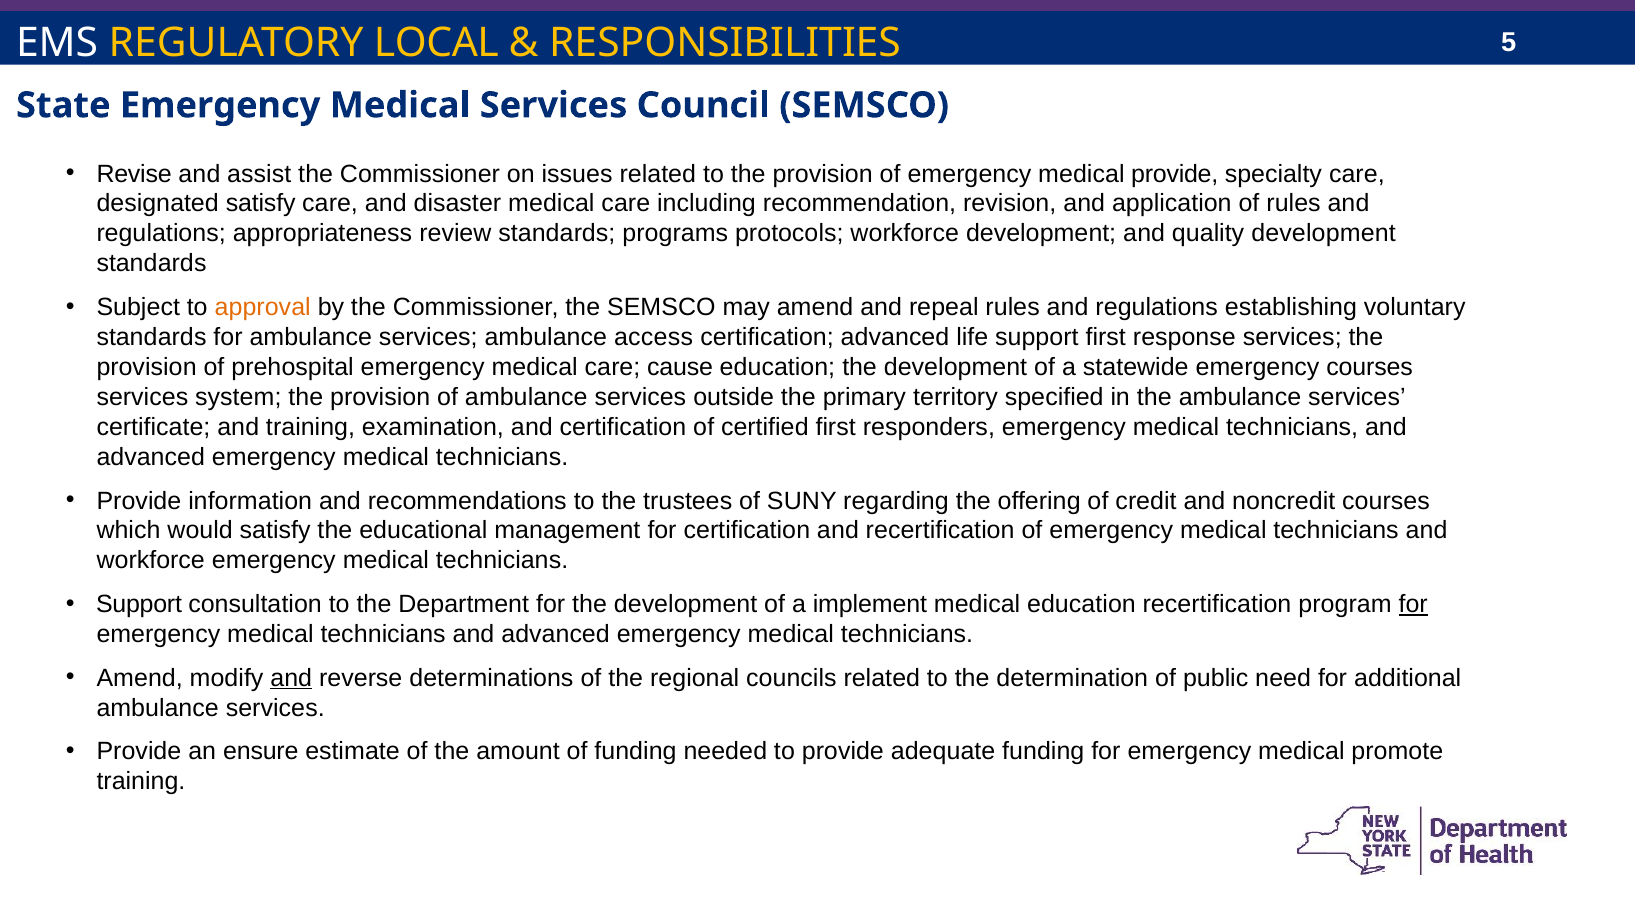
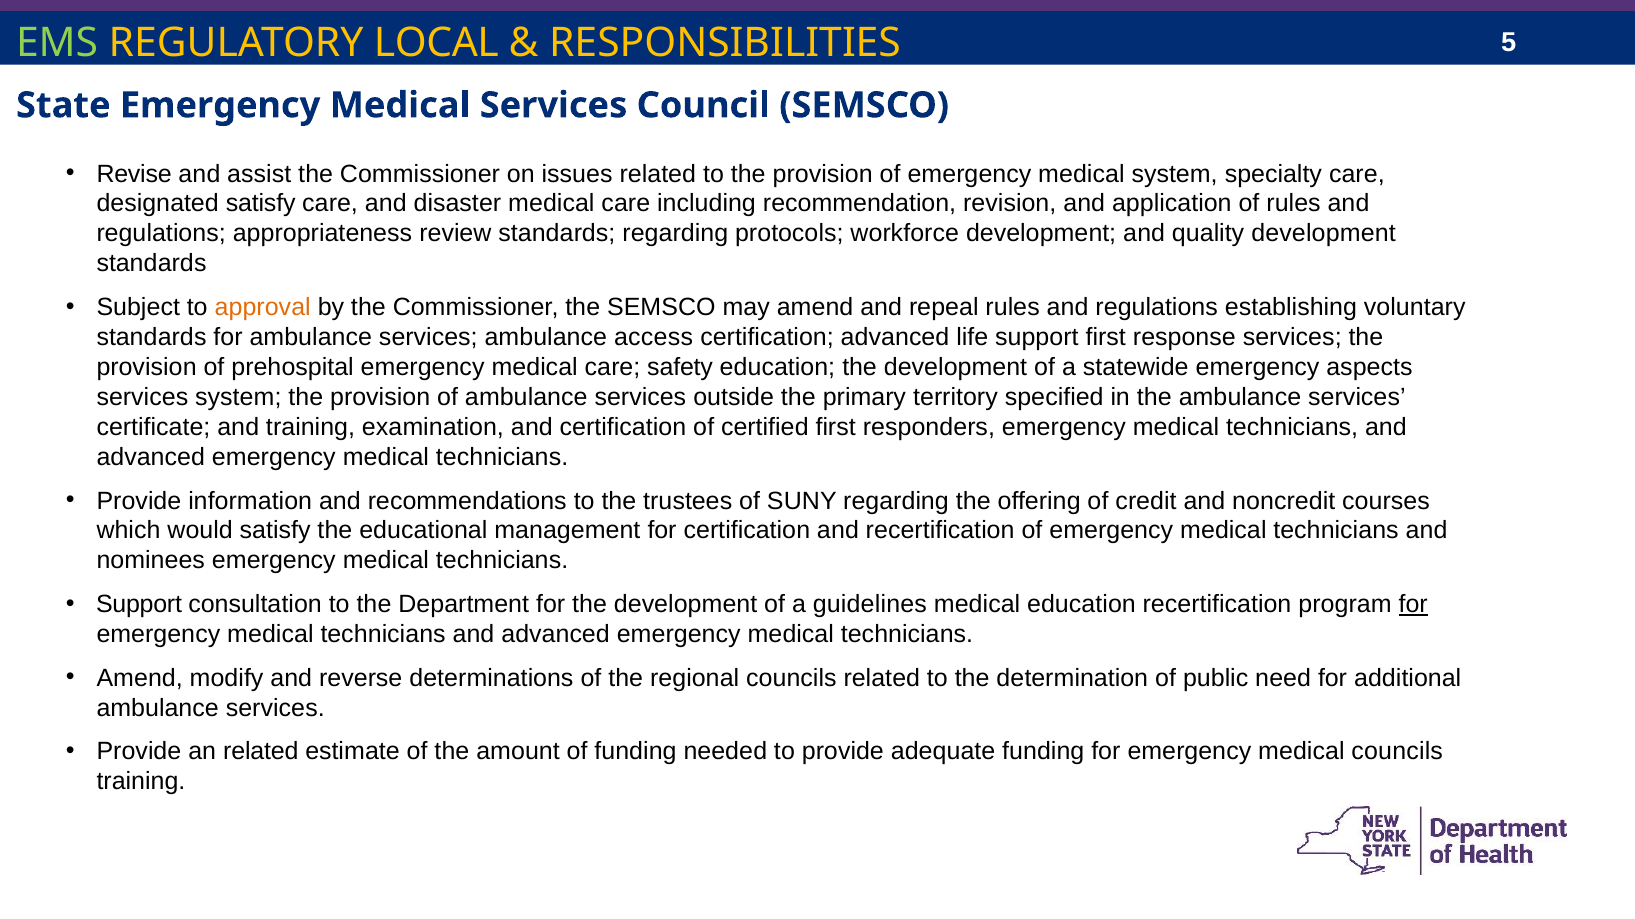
EMS colour: white -> light green (57, 43)
medical provide: provide -> system (1175, 174)
standards programs: programs -> regarding (675, 234)
cause: cause -> safety (680, 368)
emergency courses: courses -> aspects (1369, 368)
workforce: workforce -> nominees (151, 561)
implement: implement -> guidelines (870, 605)
and underline: present -> none (291, 678)
an ensure: ensure -> related (261, 752)
medical promote: promote -> councils (1397, 752)
